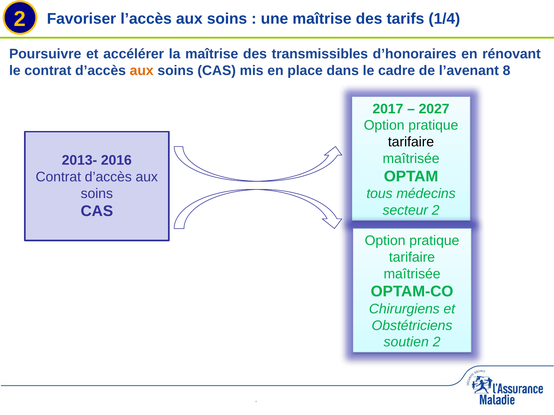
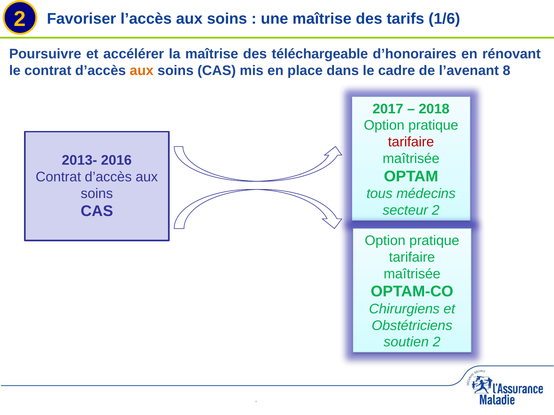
1/4: 1/4 -> 1/6 (444, 19)
transmissibles: transmissibles -> téléchargeable (320, 54)
2027: 2027 -> 2018 (434, 109)
tarifaire colour: black -> red (411, 142)
